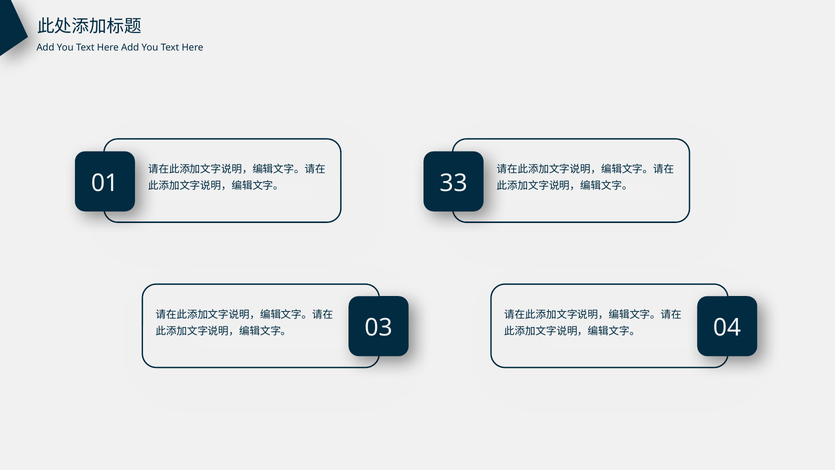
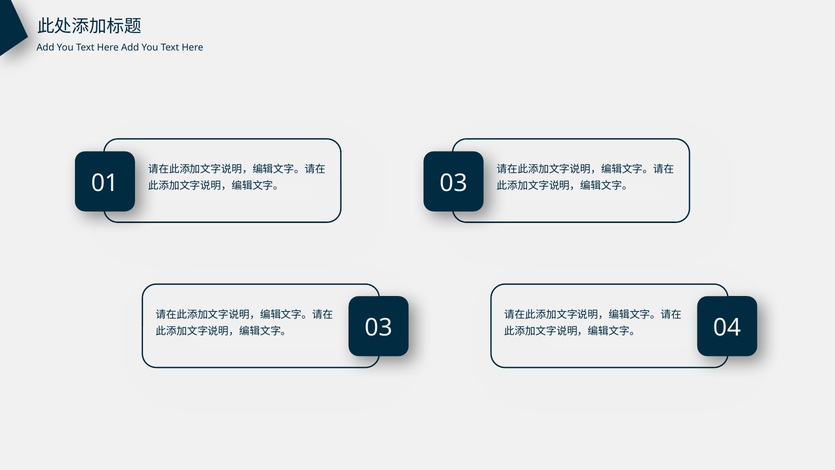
33: 33 -> 03 (454, 183)
